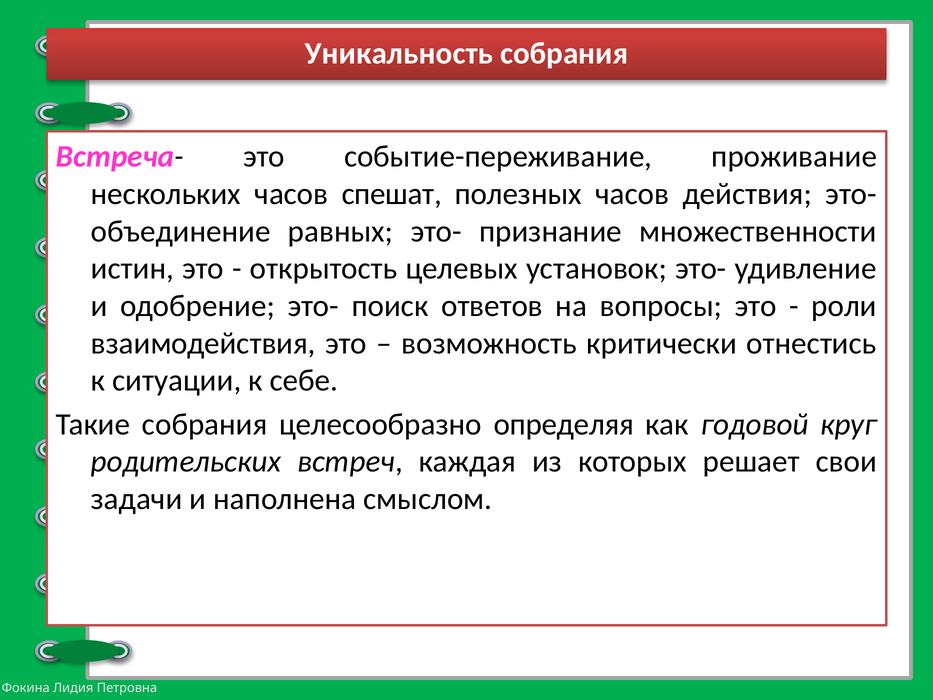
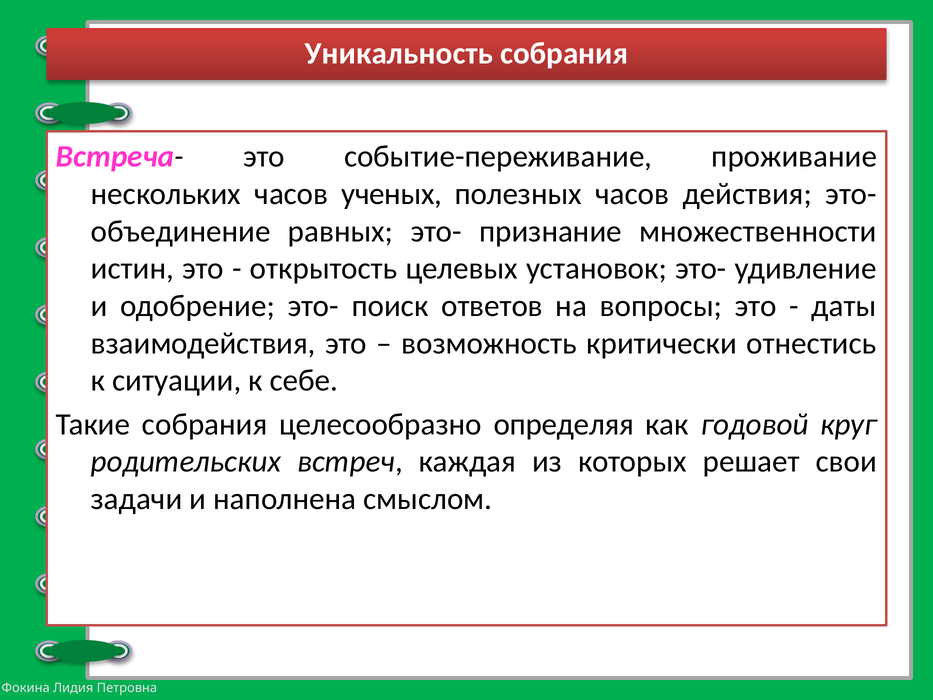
спешат: спешат -> ученых (392, 194)
роли: роли -> даты (844, 306)
